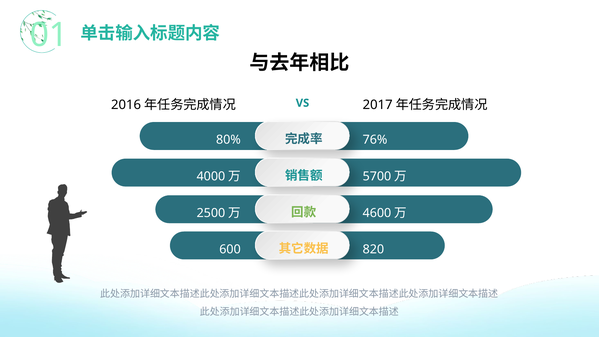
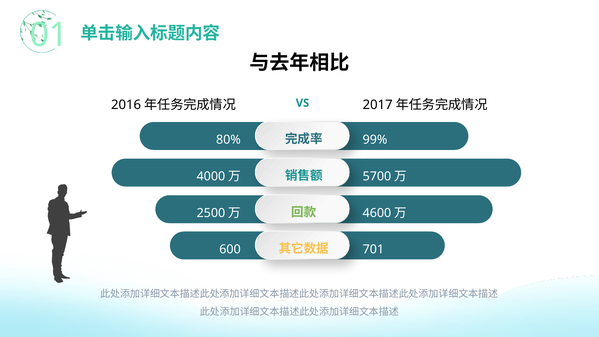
76%: 76% -> 99% (375, 140)
820: 820 -> 701 (373, 249)
